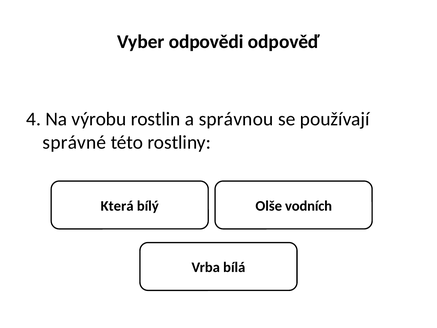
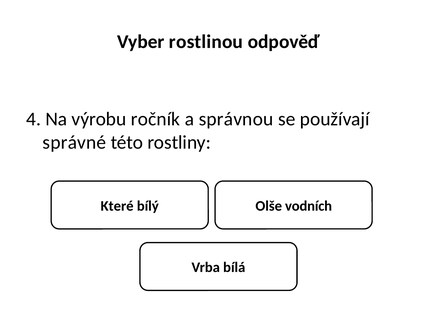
odpovědi: odpovědi -> rostlinou (206, 42)
rostlin: rostlin -> ročník (155, 119)
Která: Která -> Které (117, 206)
